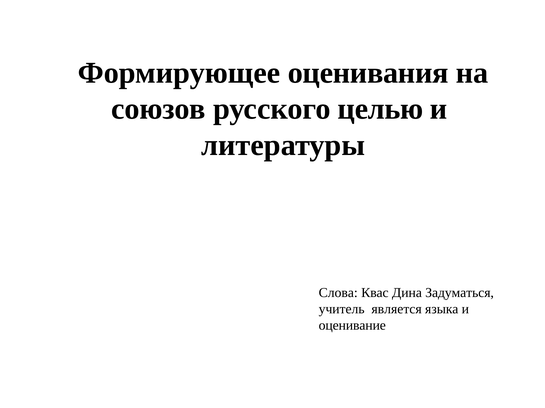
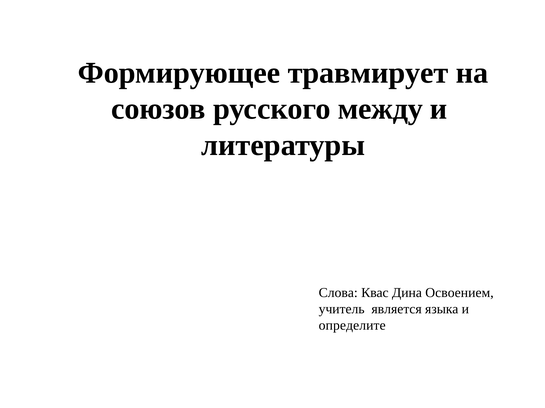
оценивания: оценивания -> травмирует (368, 73)
целью: целью -> между (380, 109)
Задуматься: Задуматься -> Освоением (460, 293)
оценивание: оценивание -> определите (352, 326)
